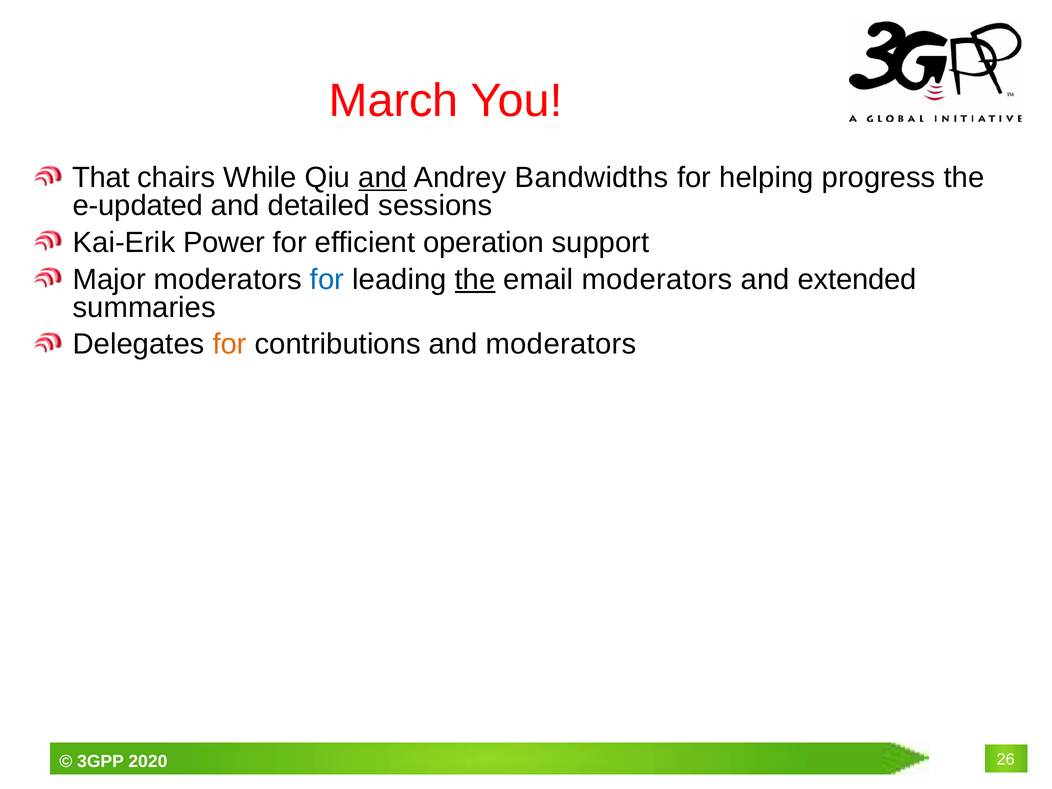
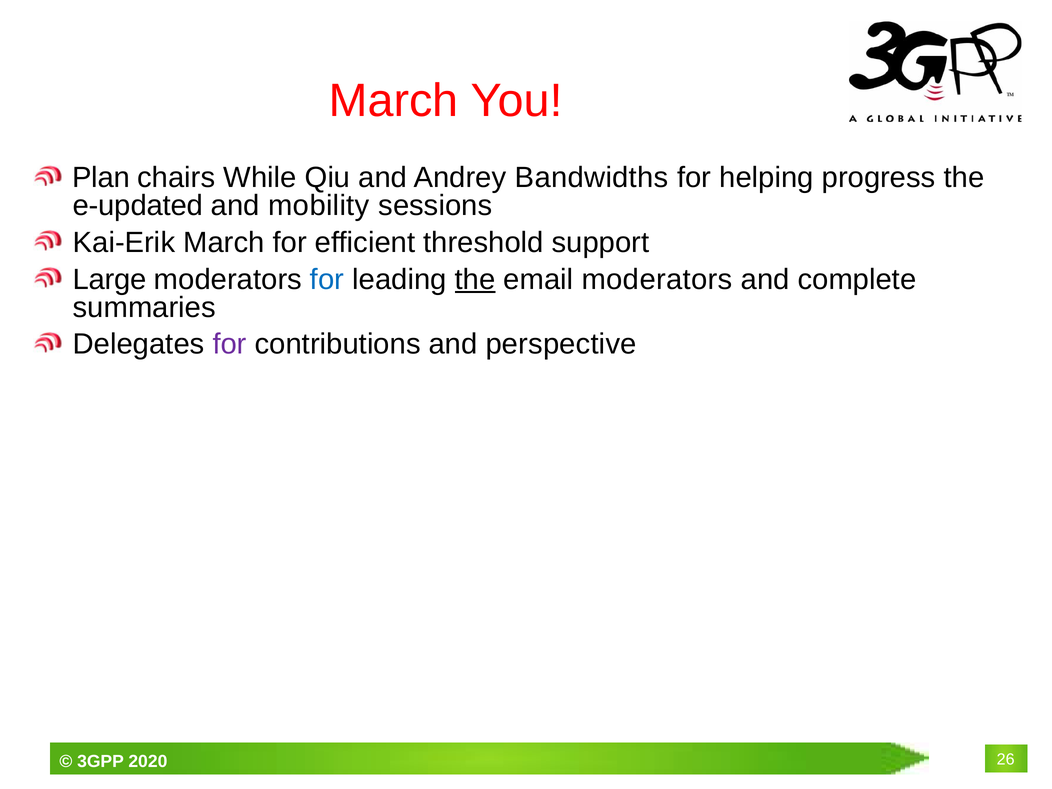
That: That -> Plan (101, 178)
and underline: present -> none (383, 178)
detailed: detailed -> mobility (319, 206)
Kai-Erik Power: Power -> March (224, 243)
operation: operation -> threshold (483, 243)
Major: Major -> Large (110, 279)
extended: extended -> complete (857, 279)
for colour: orange -> purple (230, 344)
and moderators: moderators -> perspective (561, 344)
